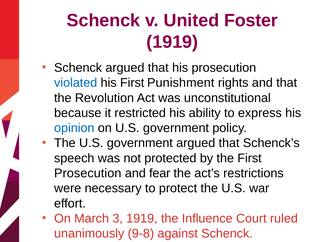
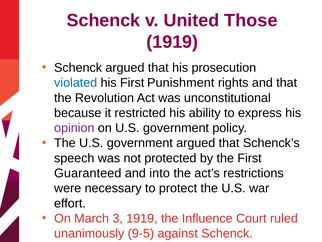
Foster: Foster -> Those (251, 20)
opinion colour: blue -> purple (74, 128)
Prosecution: Prosecution -> Guaranteed (88, 173)
fear: fear -> into (160, 173)
9-8: 9-8 -> 9-5 (141, 233)
